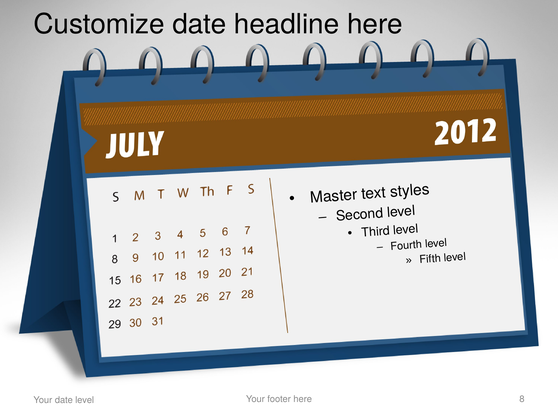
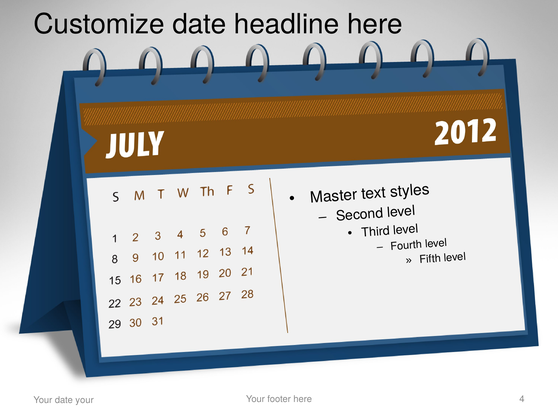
8: 8 -> 4 (522, 399)
date level: level -> your (85, 400)
